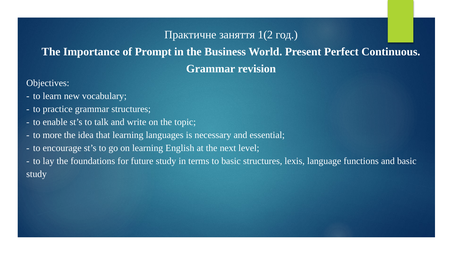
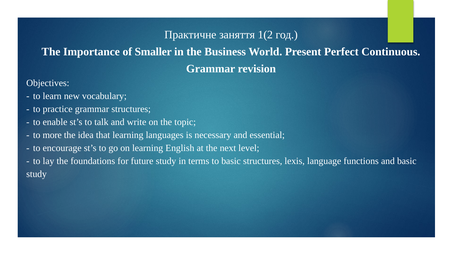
Prompt: Prompt -> Smaller (153, 52)
